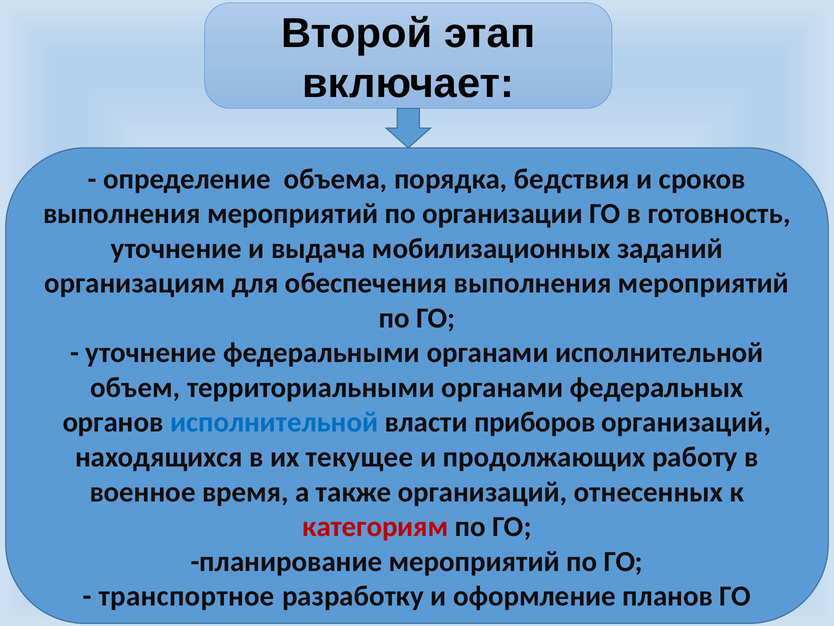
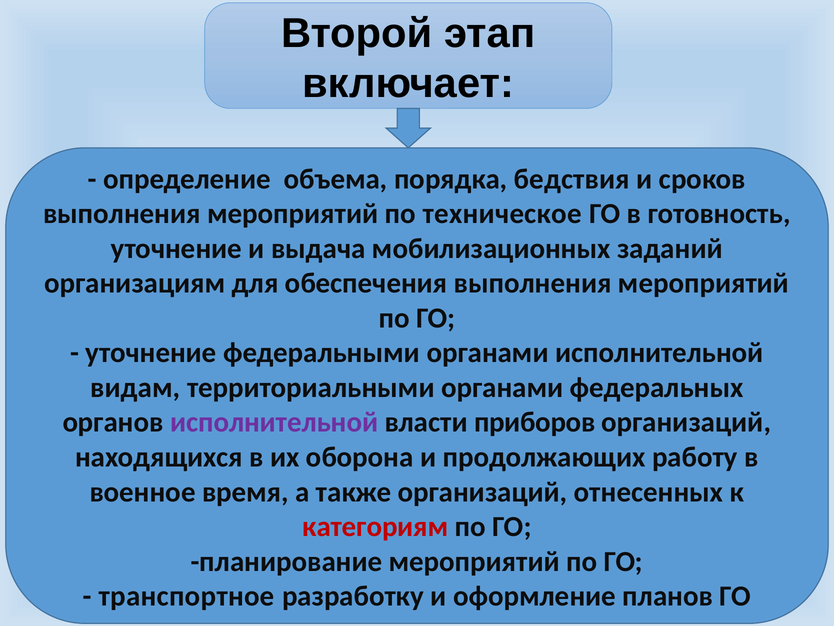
организации: организации -> техническое (502, 214)
объем: объем -> видам (135, 387)
исполнительной colour: blue -> purple (274, 422)
текущее: текущее -> оборона (360, 457)
